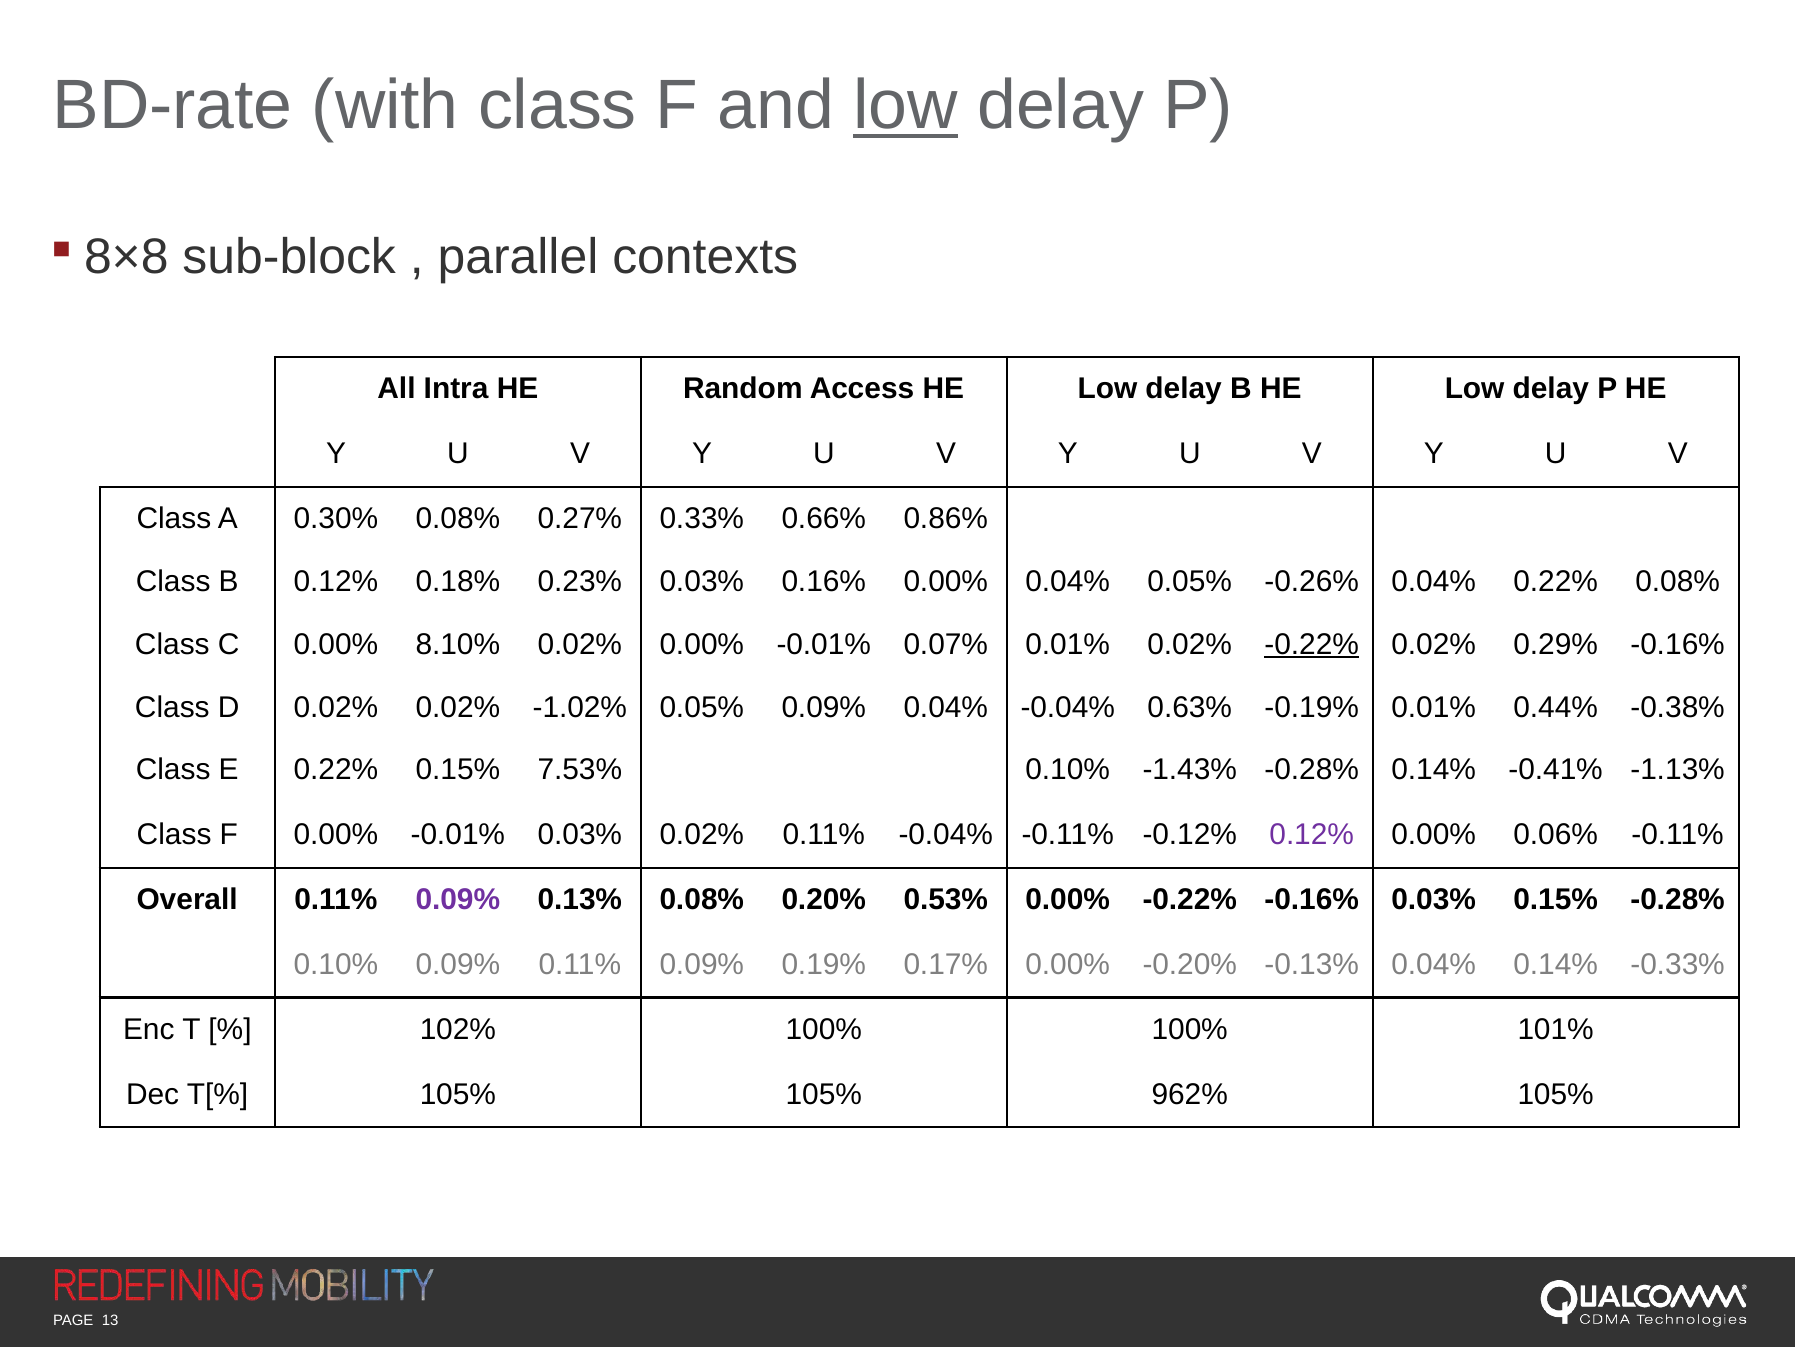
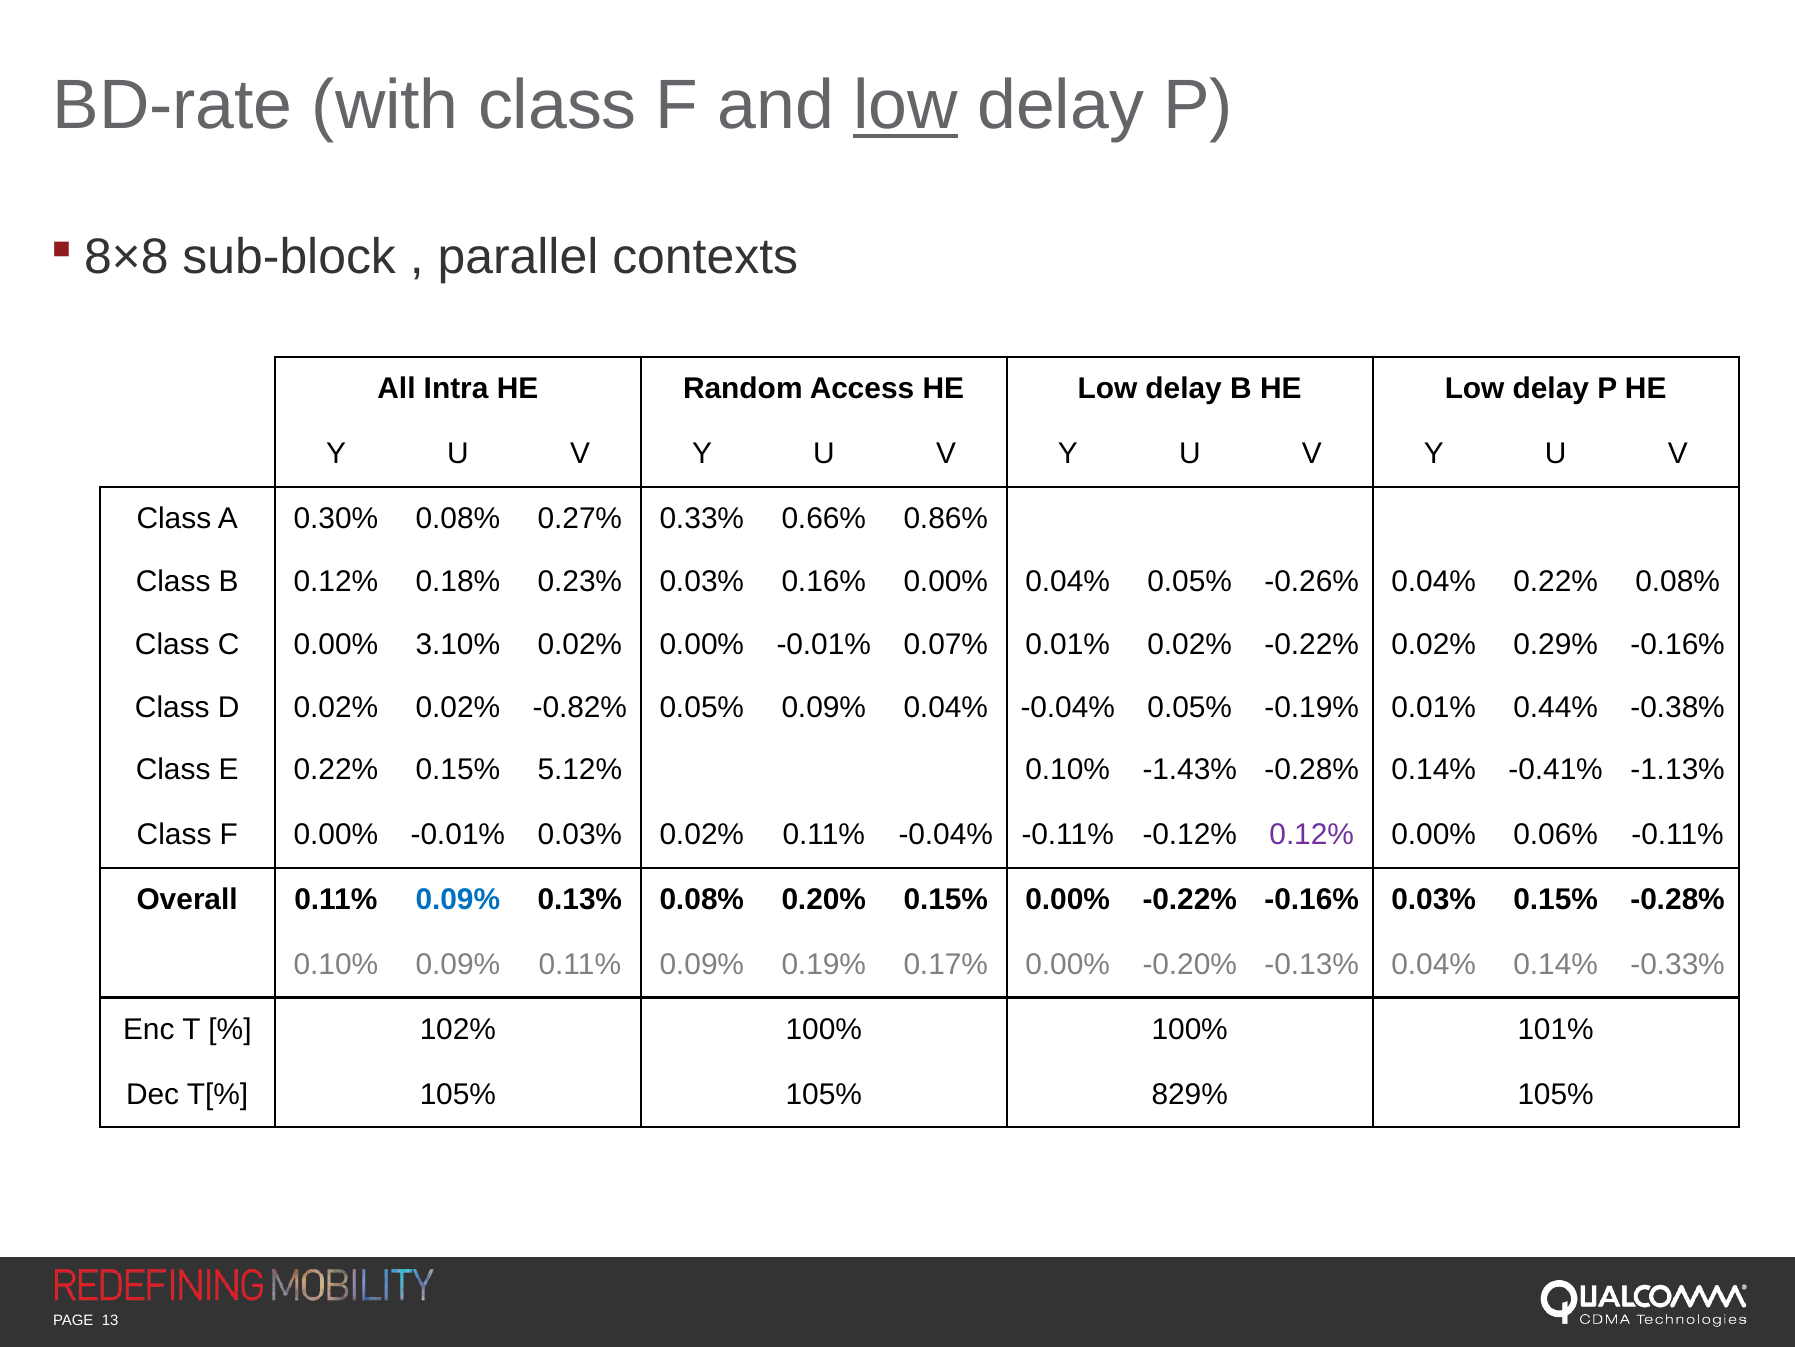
8.10%: 8.10% -> 3.10% (458, 644)
-0.22% underline: present -> none (1312, 644)
-1.02%: -1.02% -> -0.82% (580, 707)
-0.04% 0.63%: 0.63% -> 0.05% (1190, 707)
7.53%: 7.53% -> 5.12% (580, 770)
0.09% colour: purple -> blue (458, 899)
0.20% 0.53%: 0.53% -> 0.15% (946, 899)
962%: 962% -> 829% (1190, 1094)
